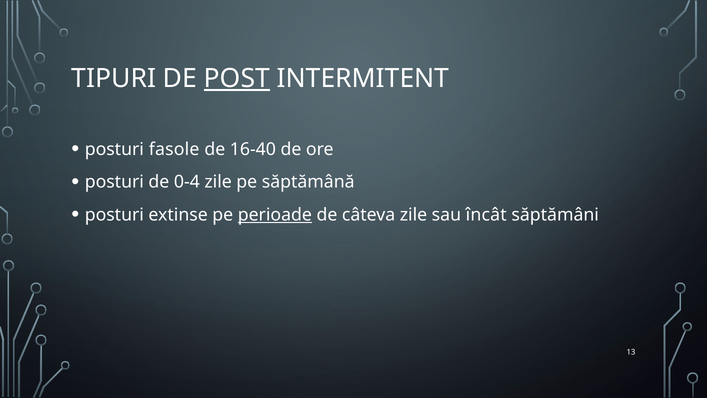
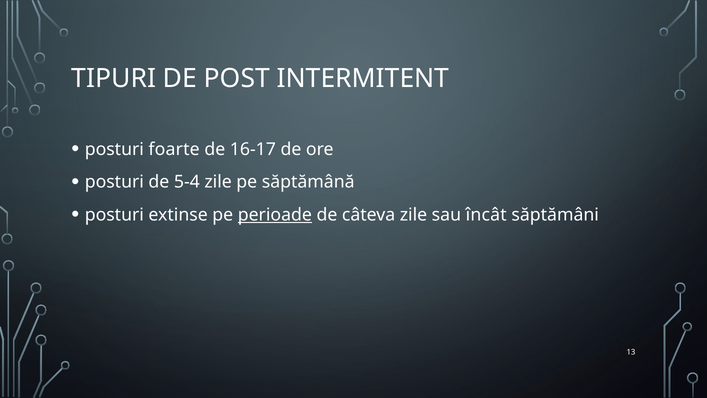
POST underline: present -> none (237, 79)
fasole: fasole -> foarte (174, 149)
16-40: 16-40 -> 16-17 (253, 149)
0-4: 0-4 -> 5-4 (187, 182)
